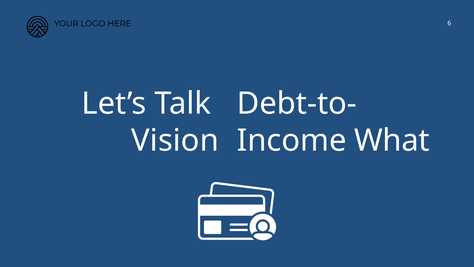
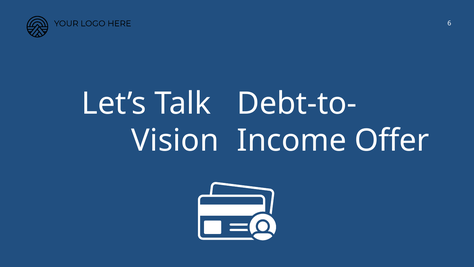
What: What -> Offer (392, 140)
